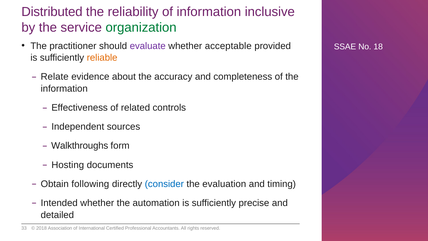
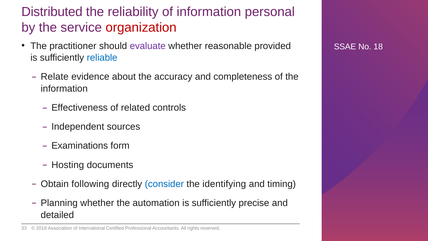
inclusive: inclusive -> personal (270, 12)
organization colour: green -> red (141, 27)
acceptable: acceptable -> reasonable (228, 46)
reliable colour: orange -> blue (102, 58)
Walkthroughs: Walkthroughs -> Examinations (80, 146)
evaluation: evaluation -> identifying (224, 184)
Intended: Intended -> Planning (59, 203)
